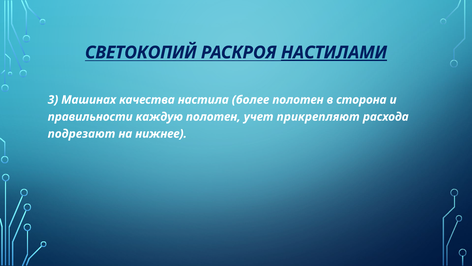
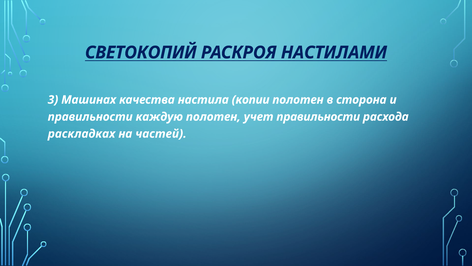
НАСТИЛАМИ underline: present -> none (334, 52)
более: более -> копии (251, 100)
учет прикрепляют: прикрепляют -> правильности (318, 117)
подрезают: подрезают -> раскладках (82, 134)
нижнее: нижнее -> частей (161, 134)
